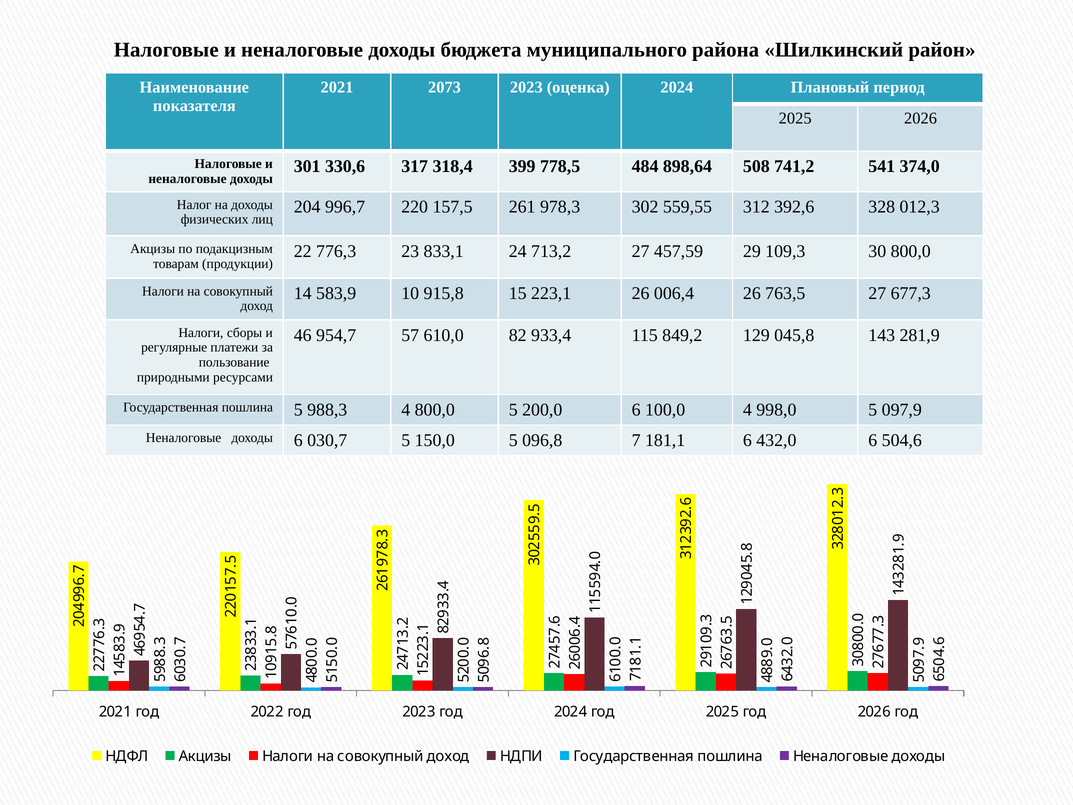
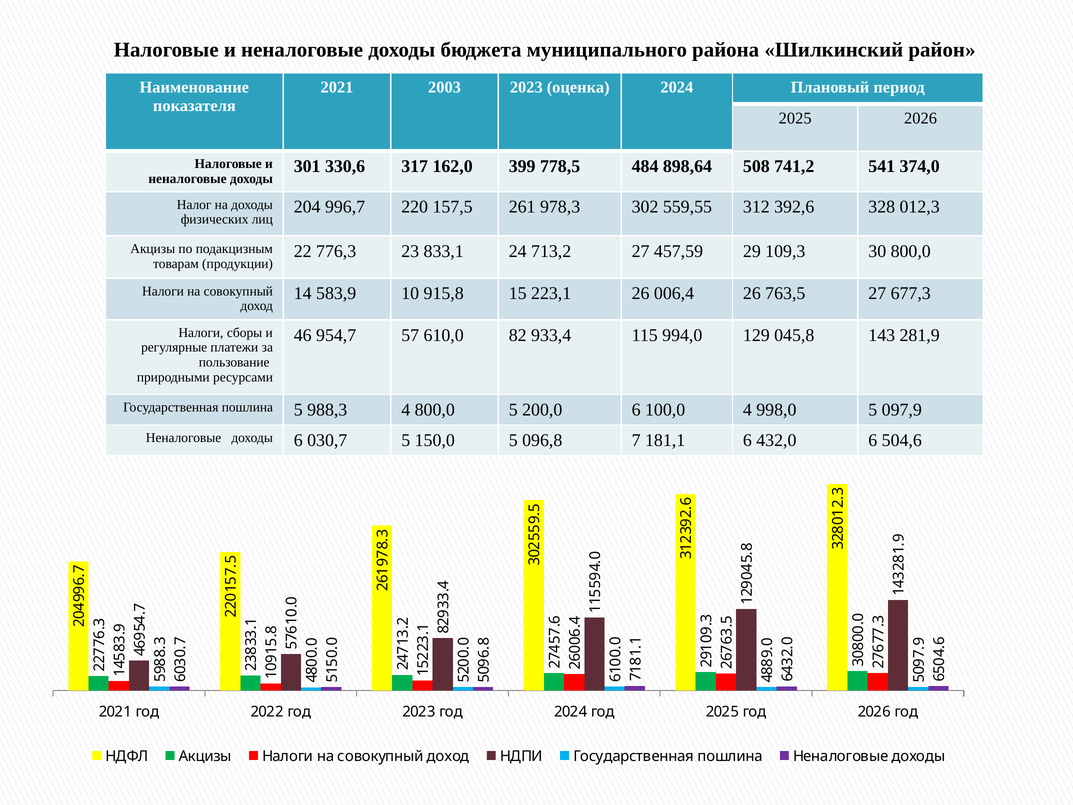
2073: 2073 -> 2003 (445, 87)
318,4: 318,4 -> 162,0 (453, 166)
849,2: 849,2 -> 994,0 (682, 335)
